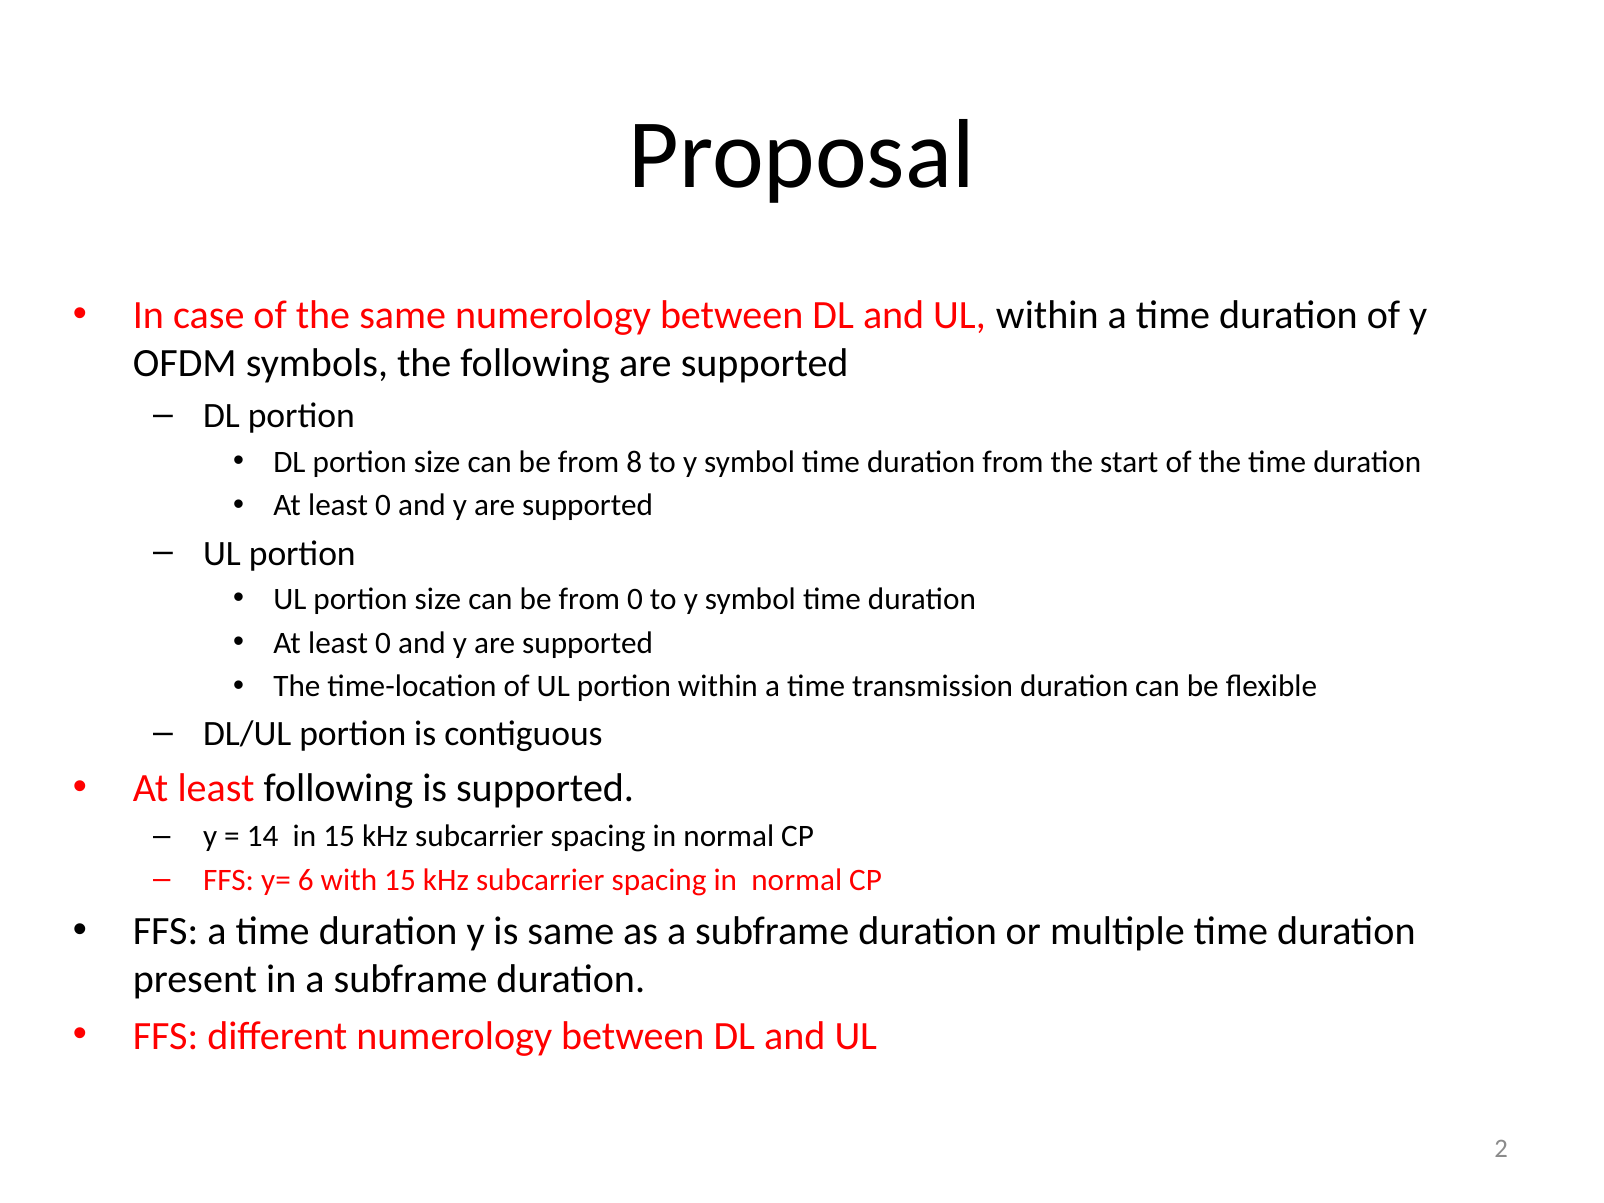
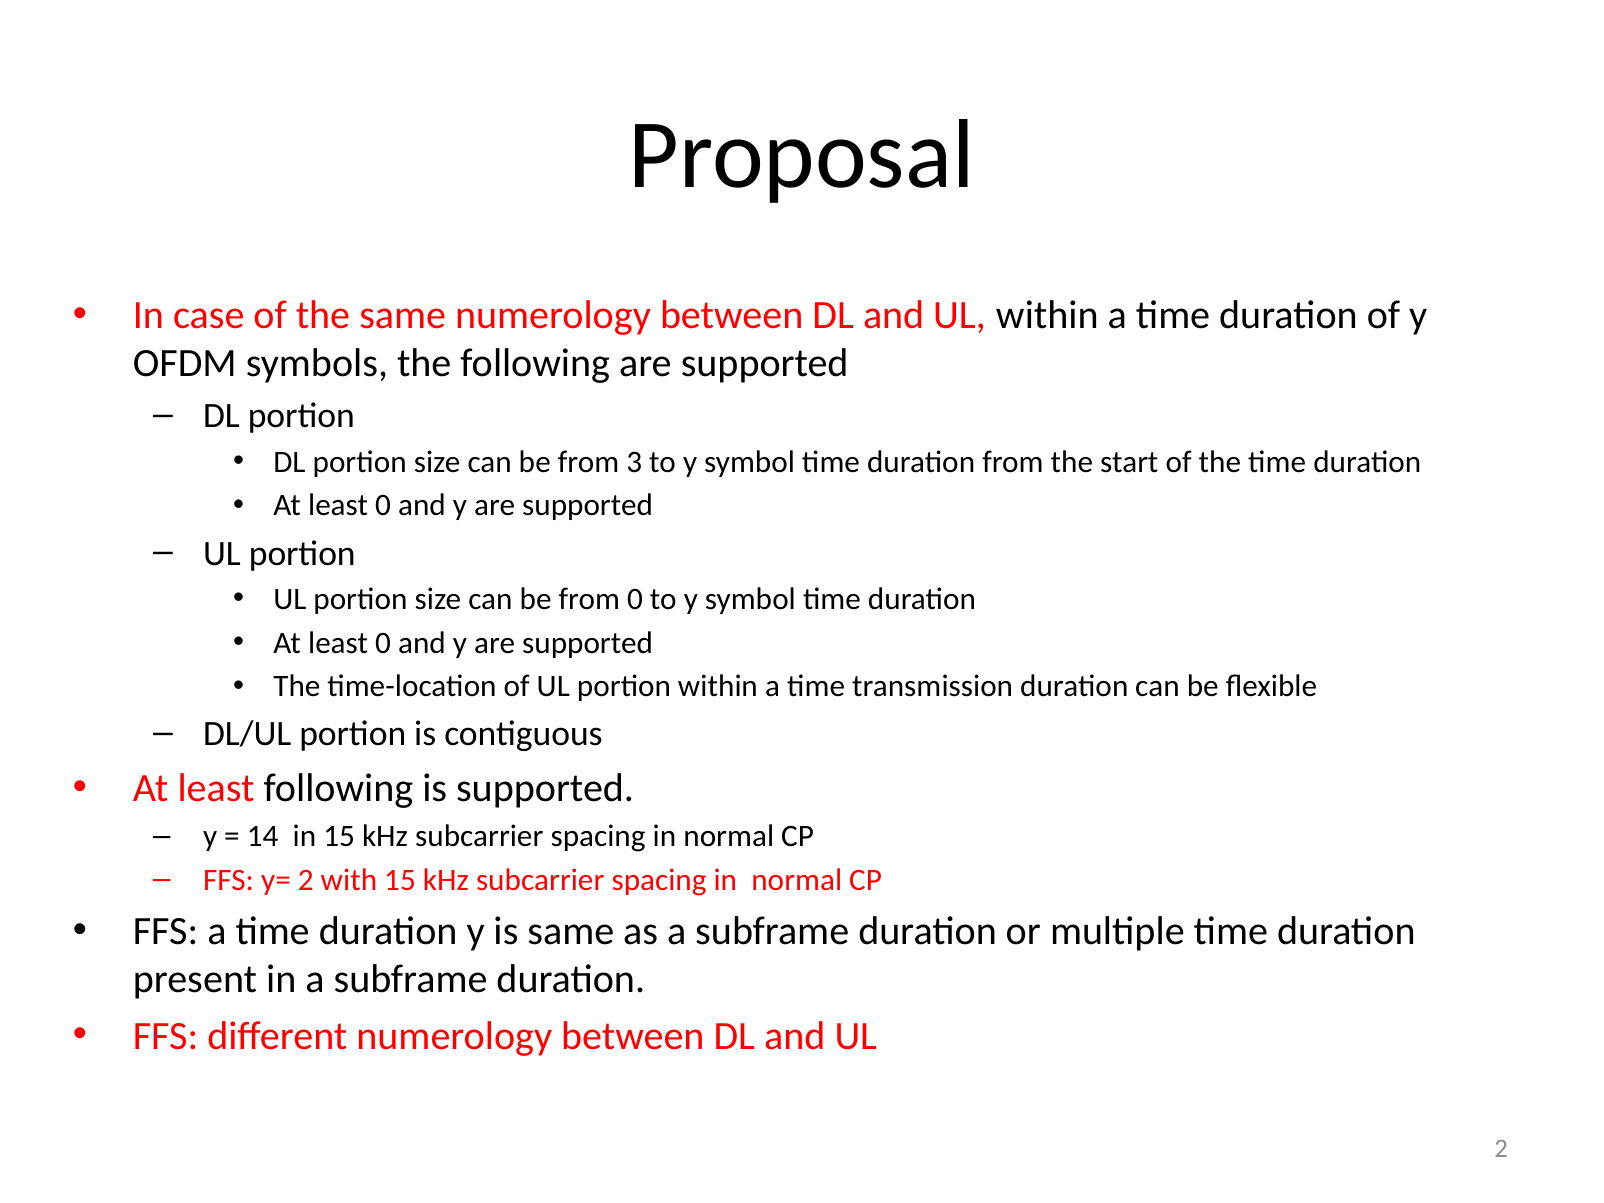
8: 8 -> 3 (634, 462)
y= 6: 6 -> 2 (306, 880)
